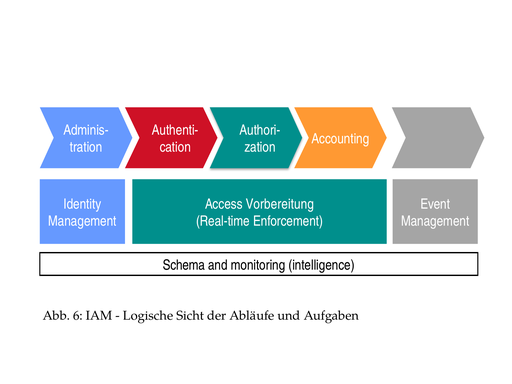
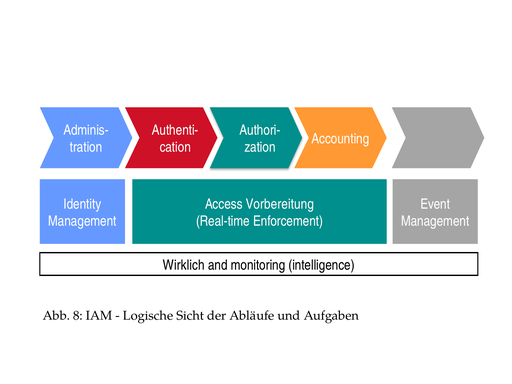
Schema: Schema -> Wirklich (184, 265)
6: 6 -> 8 (78, 316)
